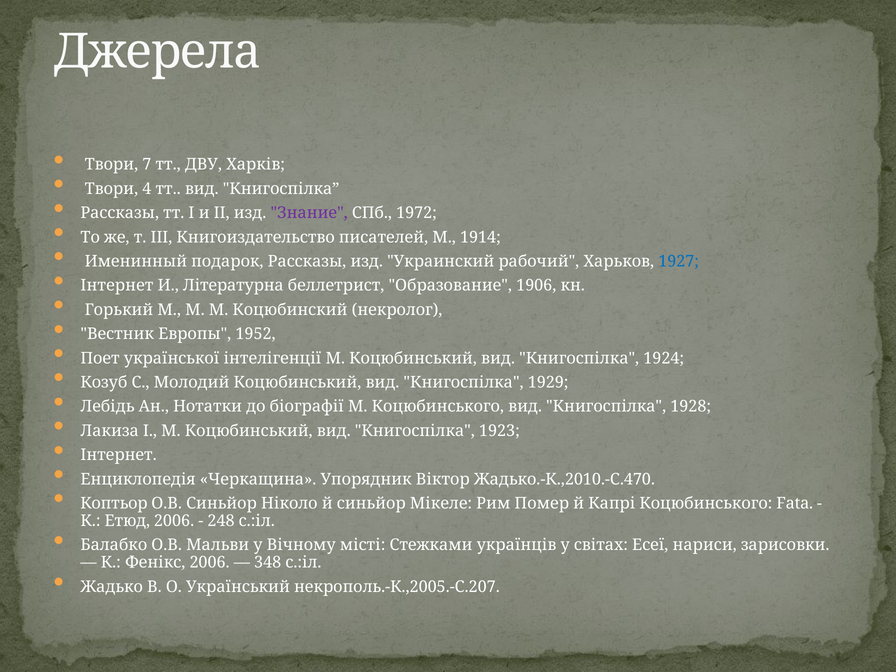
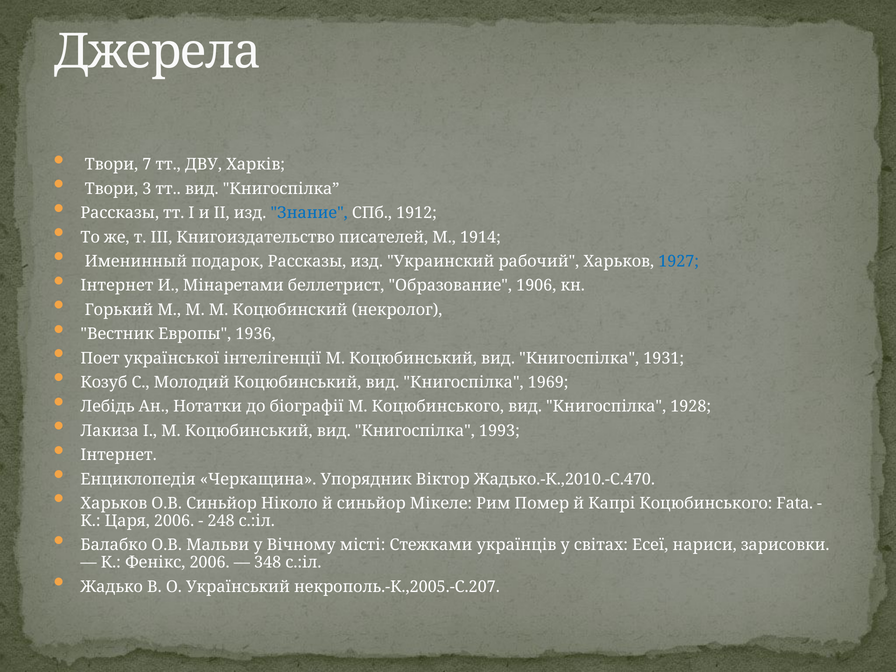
4: 4 -> 3 (147, 189)
Знание colour: purple -> blue (309, 213)
1972: 1972 -> 1912 (416, 213)
Літературна: Літературна -> Мінаретами (233, 286)
1952: 1952 -> 1936 (256, 334)
1924: 1924 -> 1931 (664, 358)
1929: 1929 -> 1969 (548, 382)
1923: 1923 -> 1993 (499, 431)
Коптьор: Коптьор -> Харьков (114, 503)
Етюд: Етюд -> Царя (127, 521)
